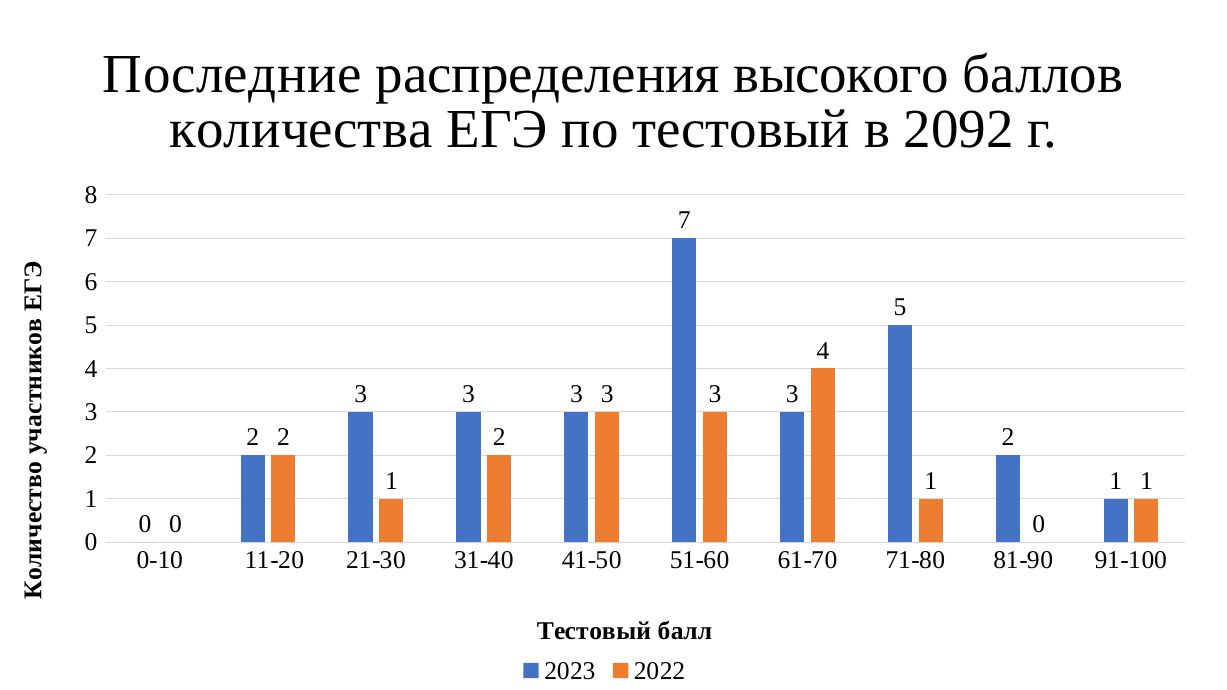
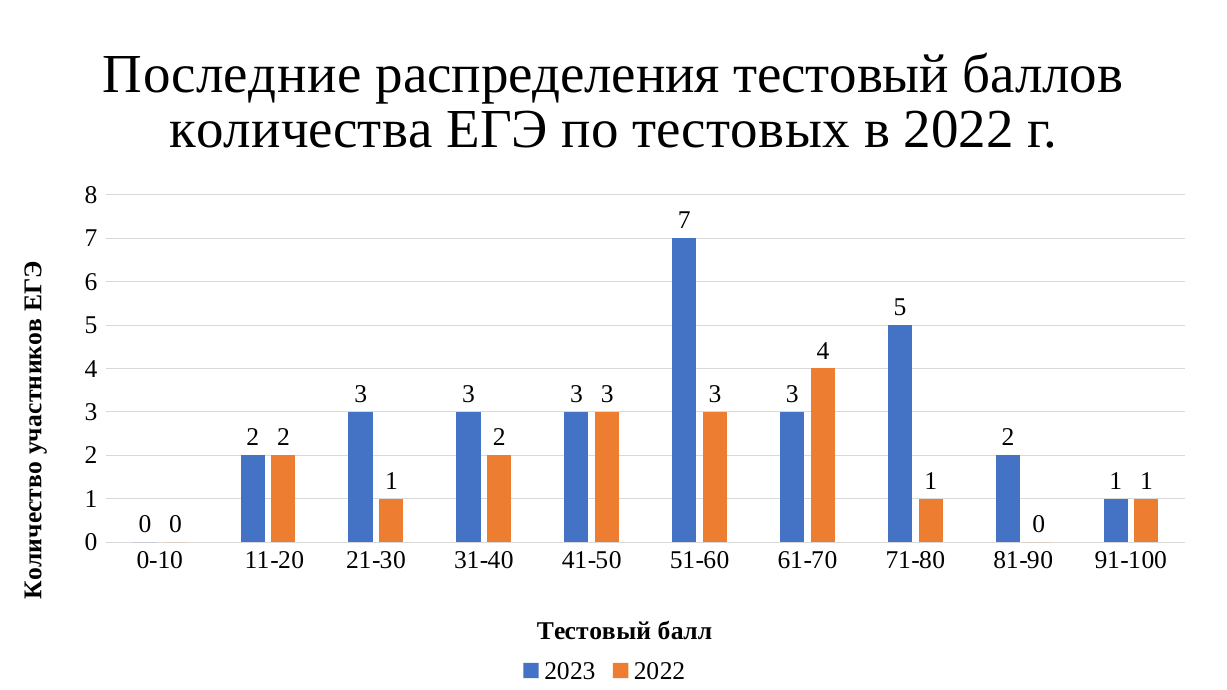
распределения высокого: высокого -> тестовый (841, 74)
по тестовый: тестовый -> тестовых (741, 129)
в 2092: 2092 -> 2022 (959, 129)
